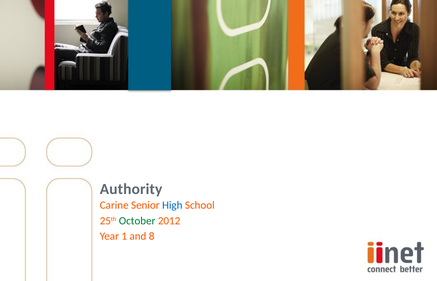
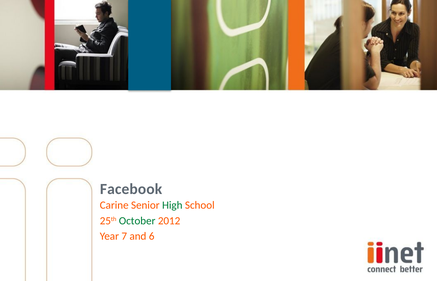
Authority: Authority -> Facebook (131, 189)
High colour: blue -> green (172, 205)
1: 1 -> 7 (124, 236)
8: 8 -> 6 (152, 236)
